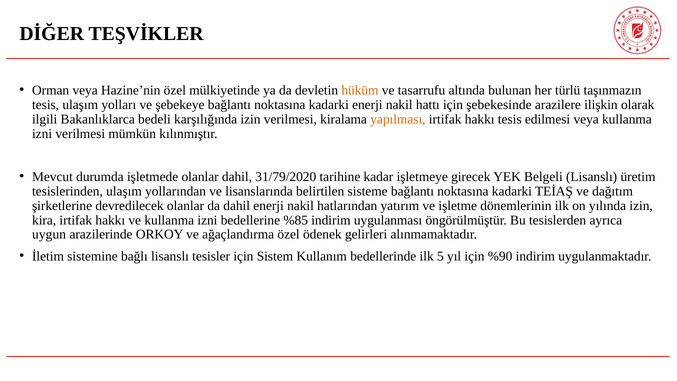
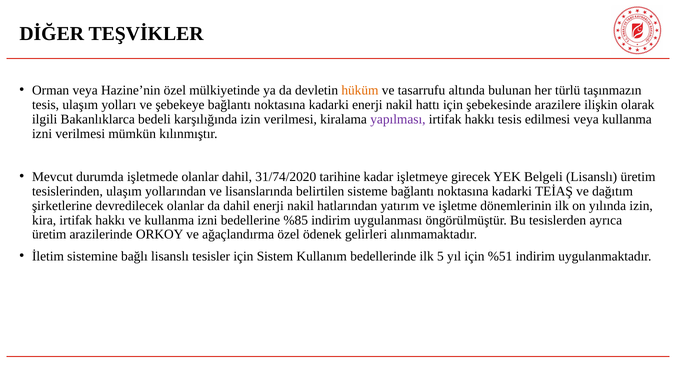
yapılması colour: orange -> purple (398, 119)
31/79/2020: 31/79/2020 -> 31/74/2020 (286, 177)
uygun: uygun -> üretim (49, 234)
%90: %90 -> %51 (500, 256)
